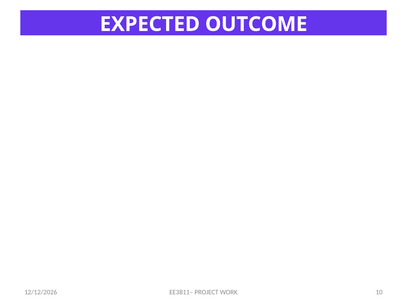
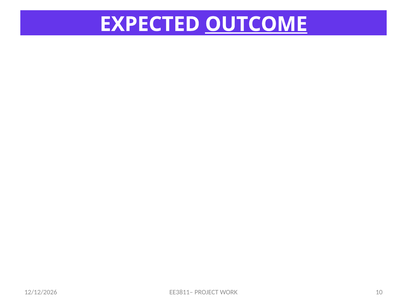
OUTCOME underline: none -> present (256, 24)
